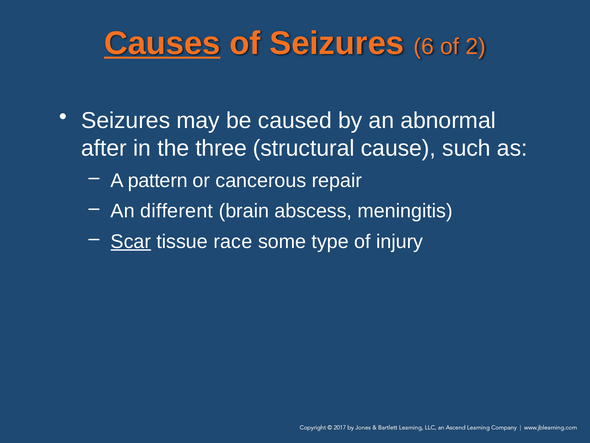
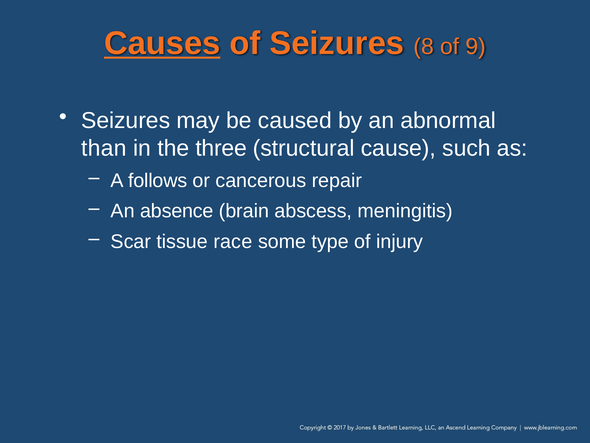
6: 6 -> 8 (424, 47)
2: 2 -> 9 (476, 47)
after: after -> than (104, 148)
pattern: pattern -> follows (158, 180)
different: different -> absence (177, 211)
Scar underline: present -> none (131, 241)
